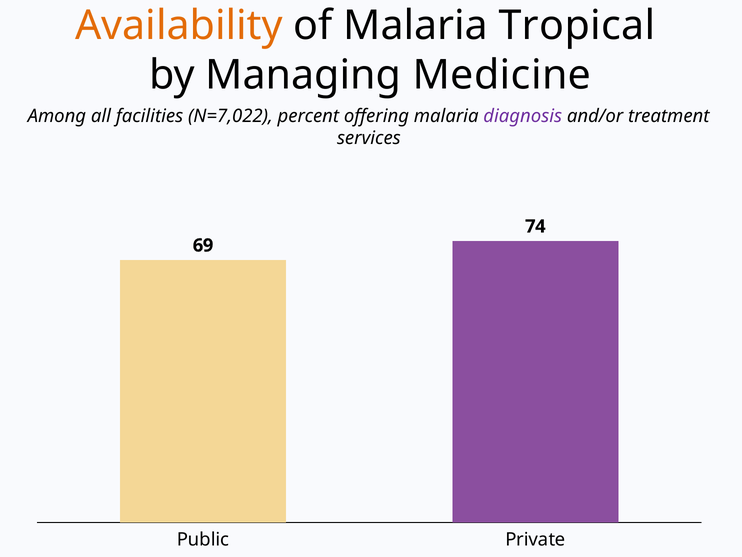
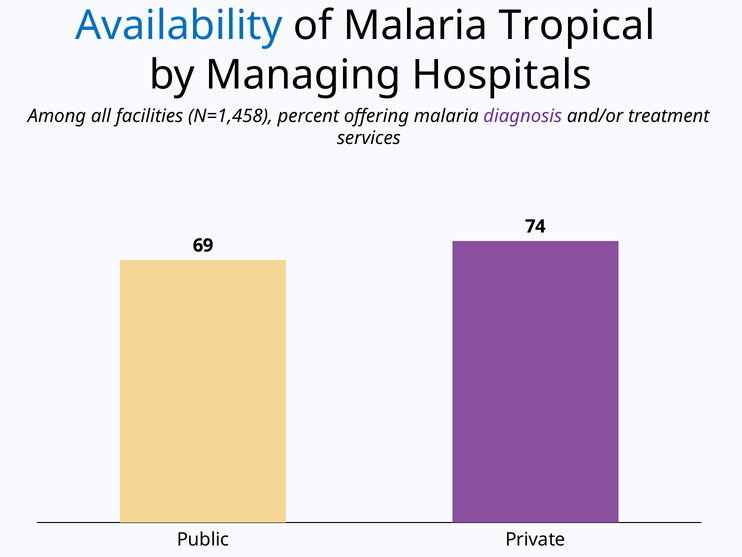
Availability colour: orange -> blue (179, 25)
Medicine: Medicine -> Hospitals (502, 75)
N=7,022: N=7,022 -> N=1,458 (230, 116)
